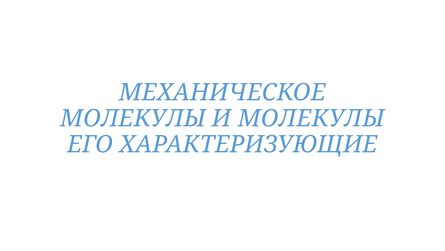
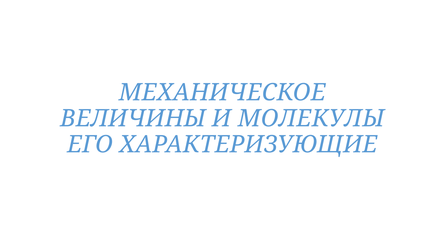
МОЛЕКУЛЫ: МОЛЕКУЛЫ -> ВЕЛИЧИНЫ (133, 118)
